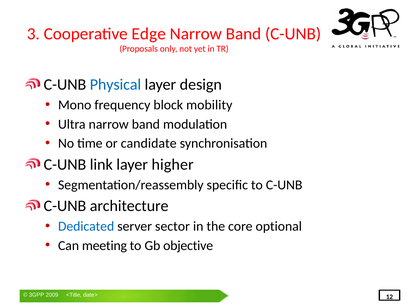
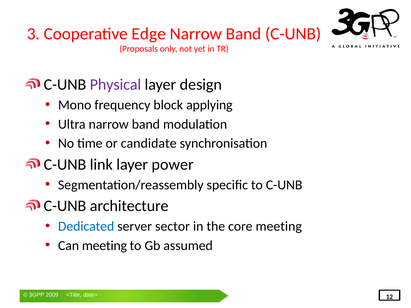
Physical colour: blue -> purple (115, 85)
mobility: mobility -> applying (209, 105)
higher: higher -> power (173, 165)
core optional: optional -> meeting (279, 227)
objective: objective -> assumed (188, 246)
